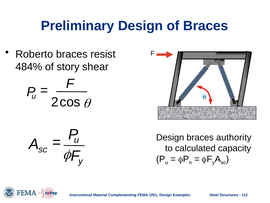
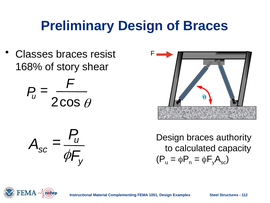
Roberto: Roberto -> Classes (34, 54)
484%: 484% -> 168% (29, 67)
